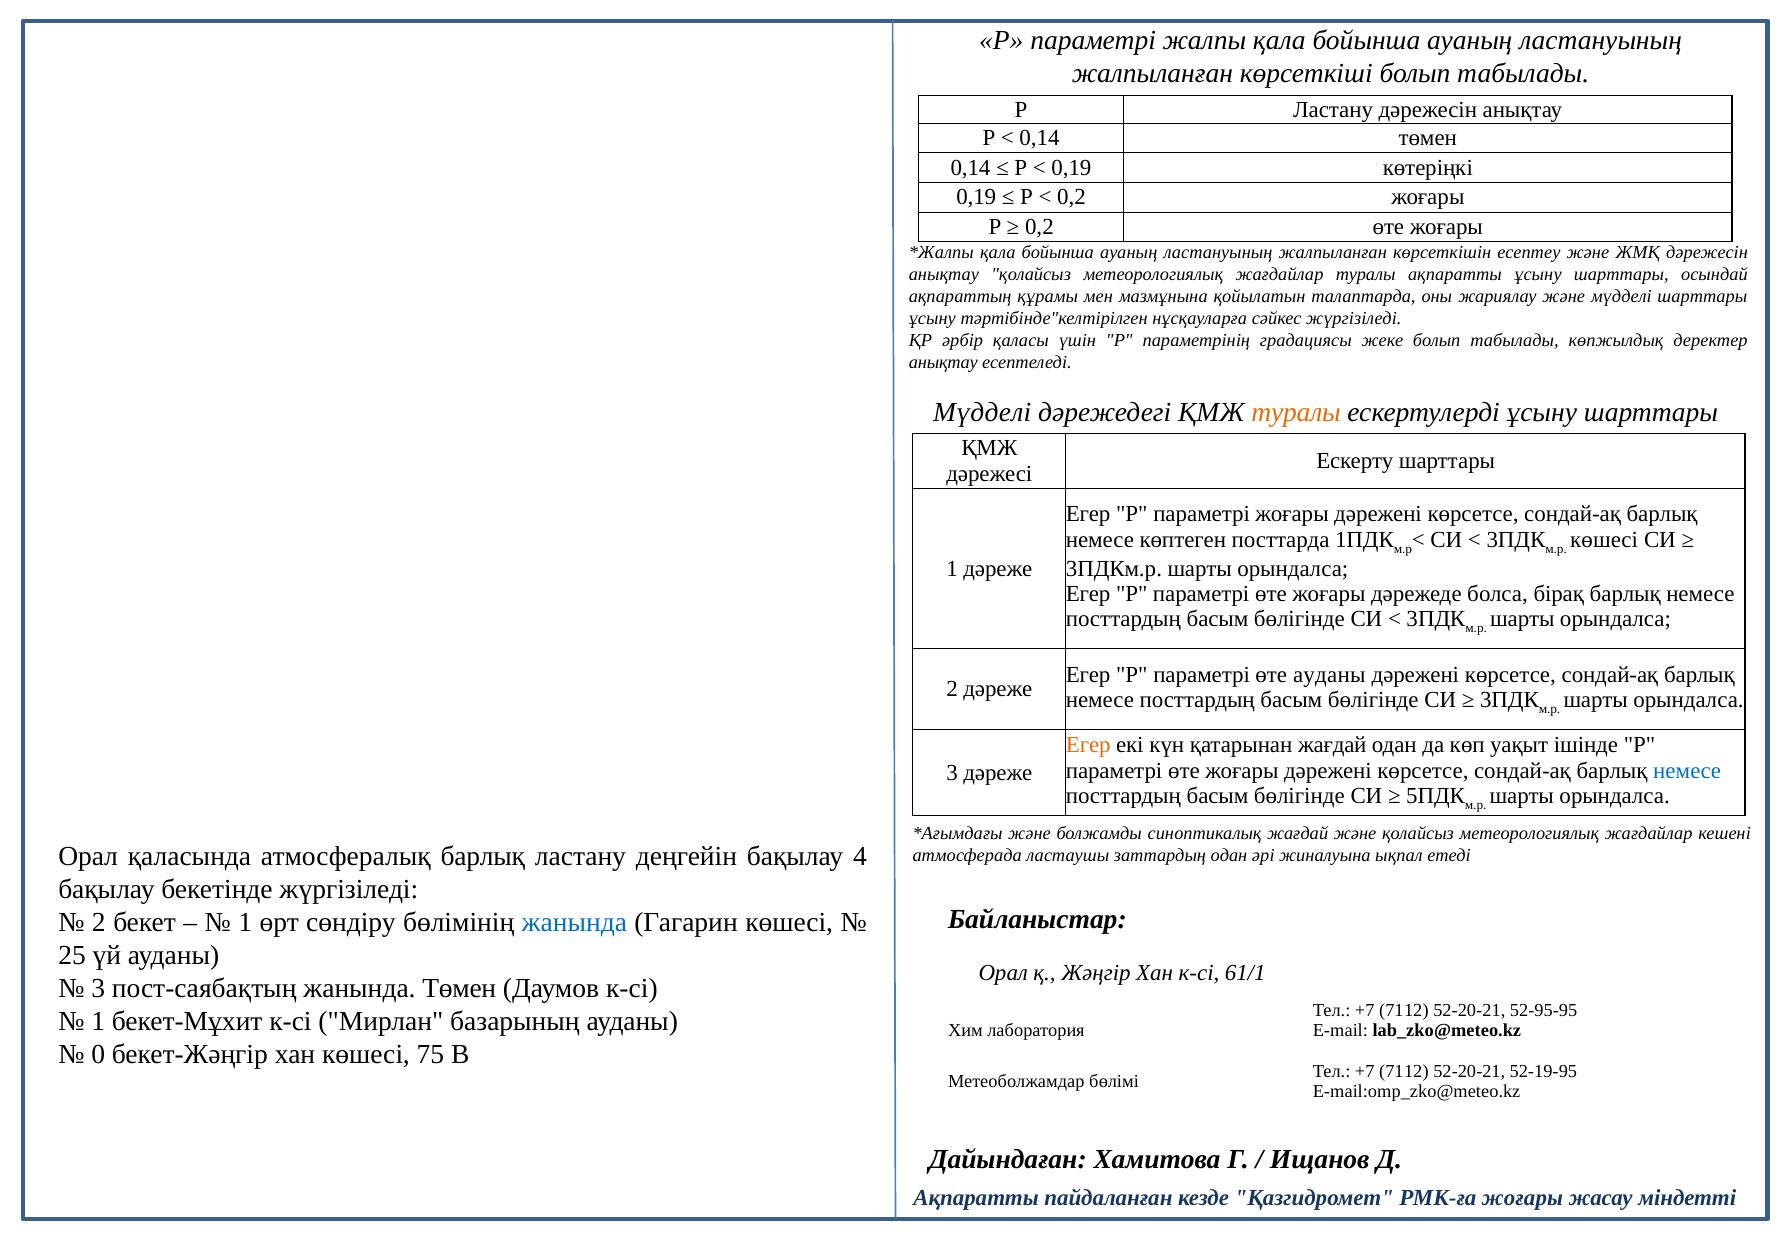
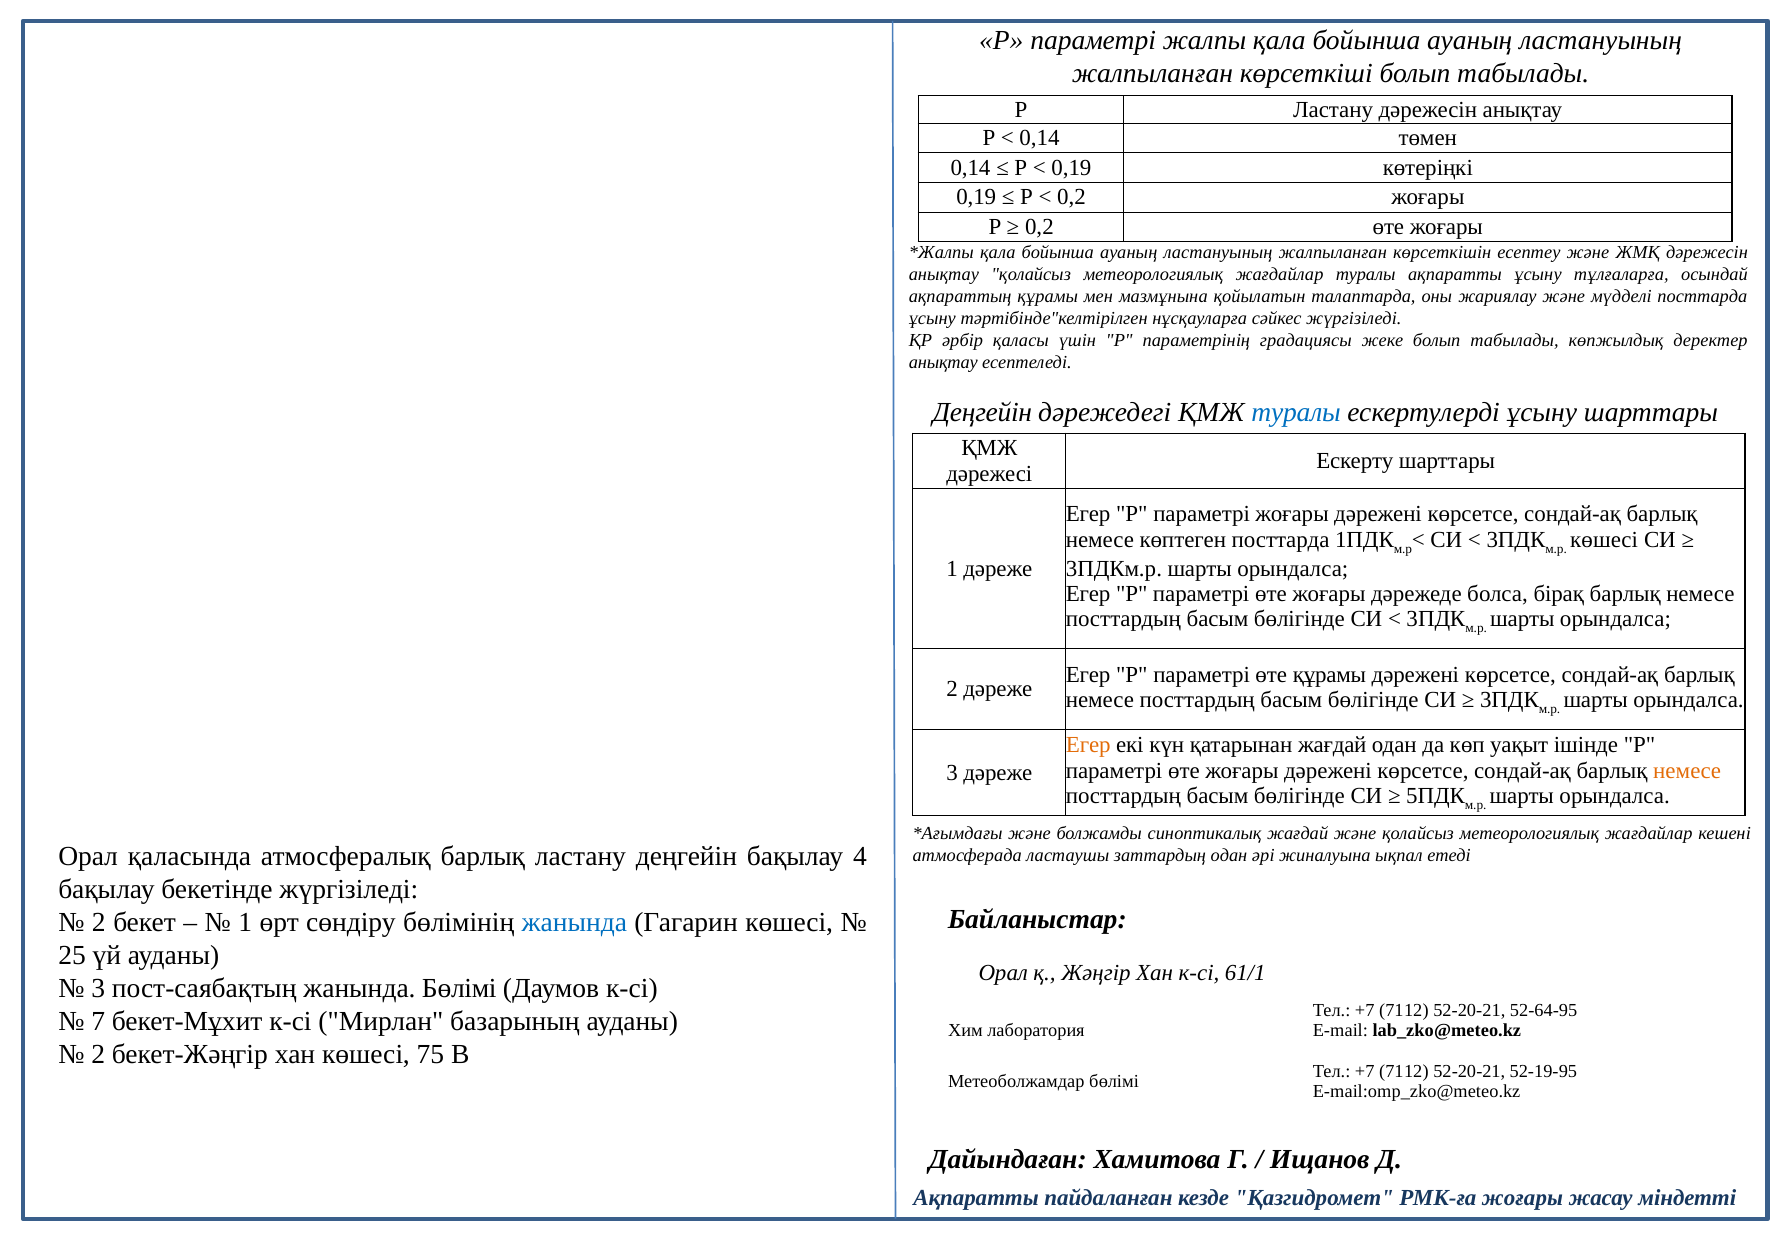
ақпаратты ұсыну шарттары: шарттары -> тұлғаларға (1621, 275)
мүдделі шарттары: шарттары -> посттарда (1702, 297)
Мүдделі: Мүдделі -> Деңгейін (982, 412)
туралы colour: orange -> blue (1296, 412)
өте ауданы: ауданы -> құрамы (1329, 675)
немесе colour: blue -> orange (1687, 771)
жанында Төмен: Төмен -> Бөлімі (459, 988)
52-95-95: 52-95-95 -> 52-64-95 (1544, 1010)
1: 1 -> 7 (98, 1021)
0: 0 -> 2 (98, 1054)
